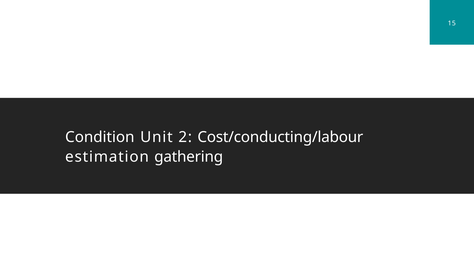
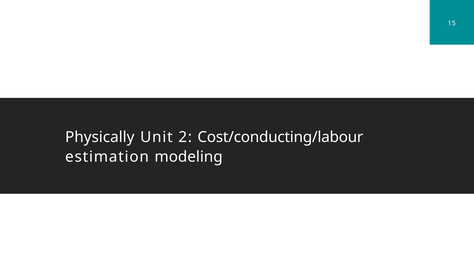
Condition: Condition -> Physically (100, 137)
gathering: gathering -> modeling (189, 157)
